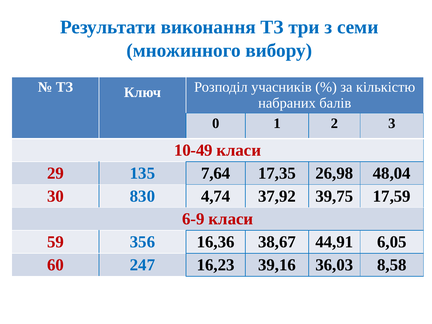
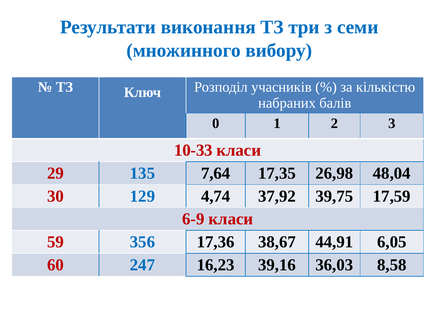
10-49: 10-49 -> 10-33 (193, 150)
830: 830 -> 129 (143, 196)
16,36: 16,36 -> 17,36 (216, 242)
